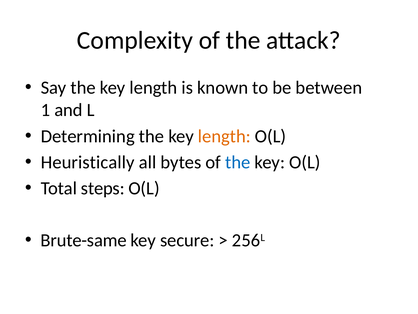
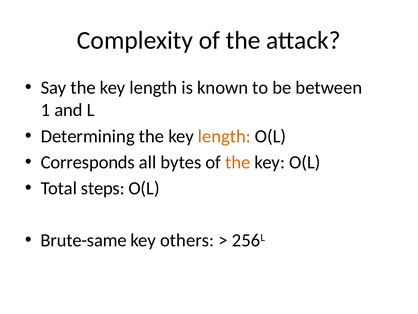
Heuristically: Heuristically -> Corresponds (88, 162)
the colour: blue -> orange (238, 162)
secure: secure -> others (187, 240)
